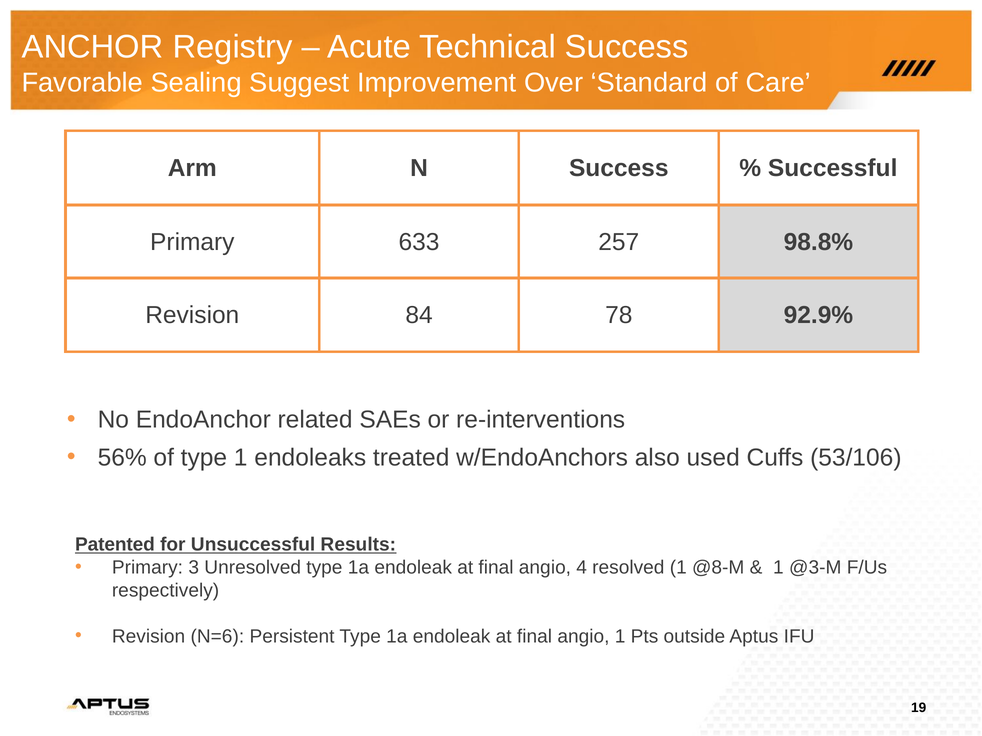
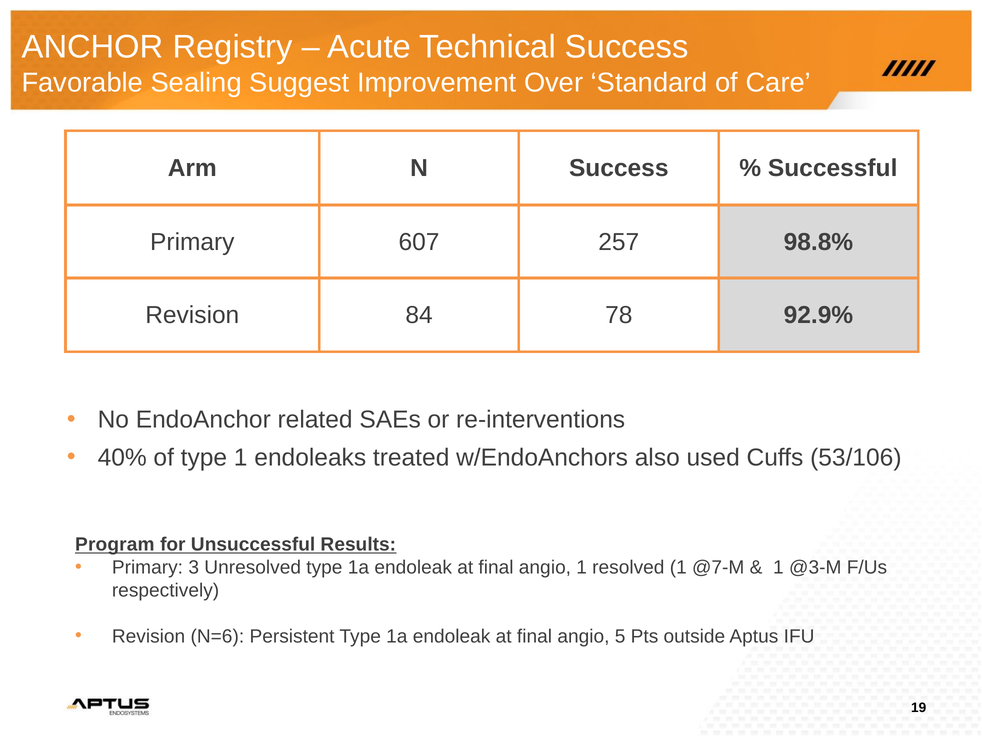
633: 633 -> 607 (419, 242)
56%: 56% -> 40% (122, 458)
Patented: Patented -> Program (115, 545)
angio 4: 4 -> 1 (582, 568)
@8-M: @8-M -> @7-M (718, 568)
angio 1: 1 -> 5 (620, 637)
